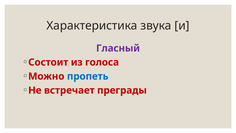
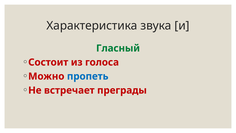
Гласный colour: purple -> green (118, 48)
